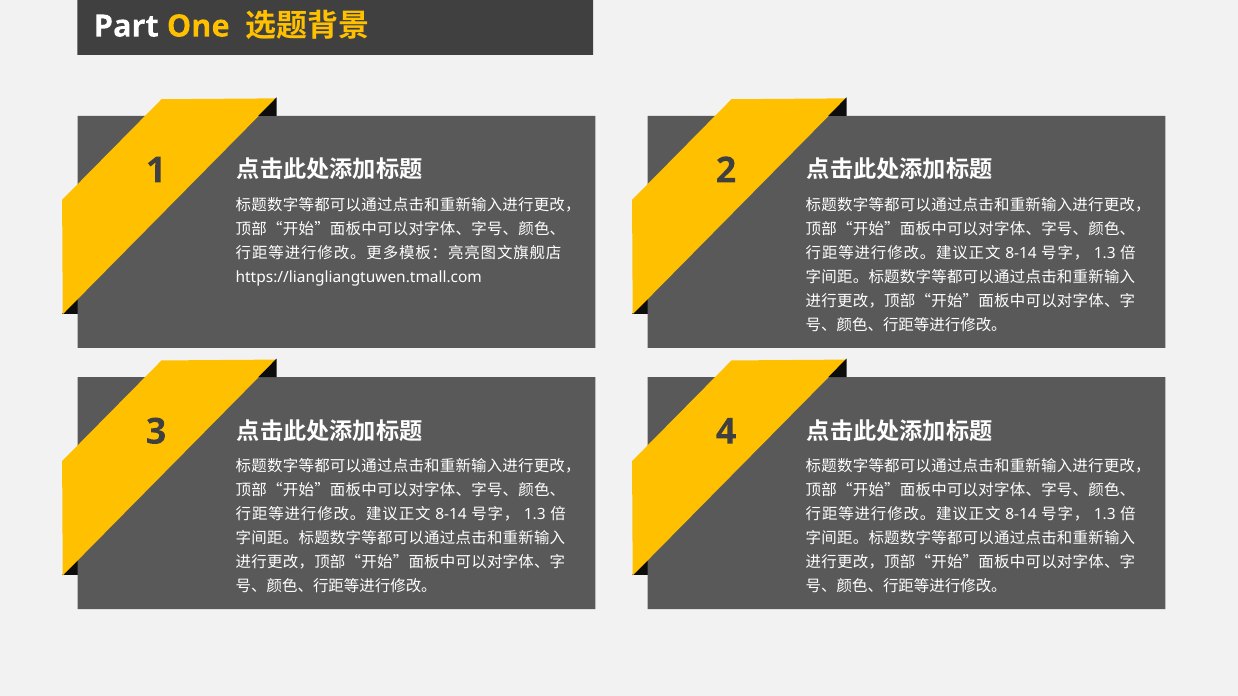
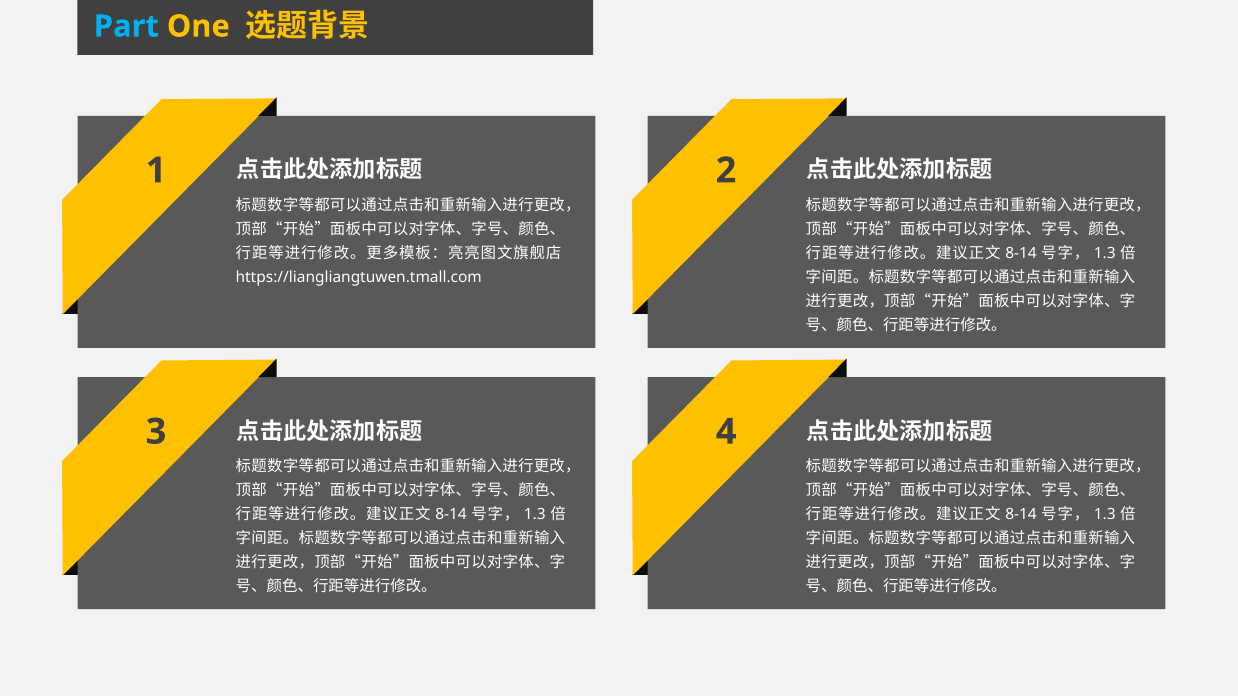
Part colour: white -> light blue (126, 26)
